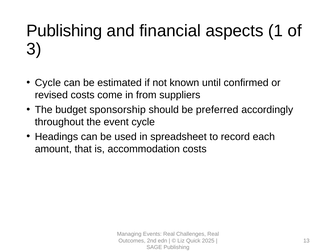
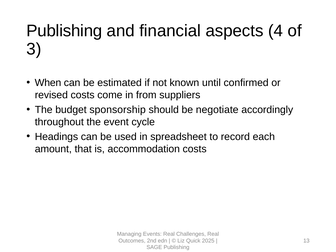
1: 1 -> 4 (276, 31)
Cycle: Cycle -> When (48, 83)
preferred: preferred -> negotiate (217, 110)
